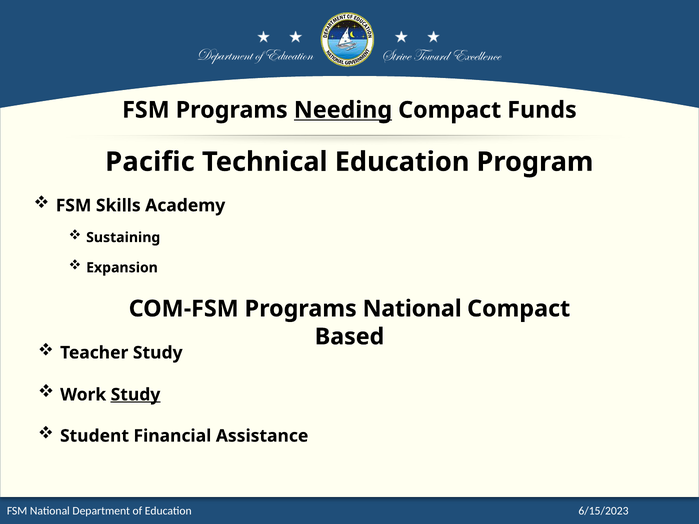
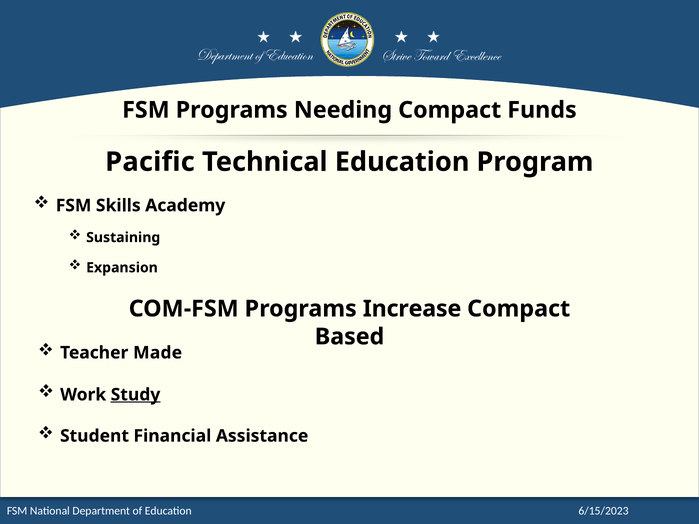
Needing underline: present -> none (343, 110)
Programs National: National -> Increase (412, 309)
Teacher Study: Study -> Made (158, 353)
